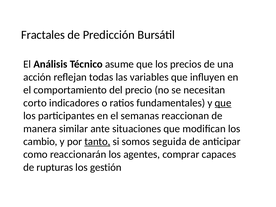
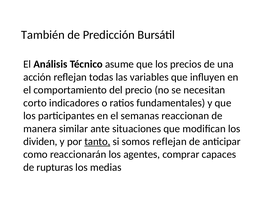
Fractales: Fractales -> También (43, 35)
que underline: present -> none (223, 103)
cambio: cambio -> dividen (40, 142)
somos seguida: seguida -> reflejan (170, 142)
gestión: gestión -> medias (106, 167)
